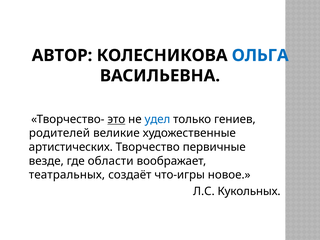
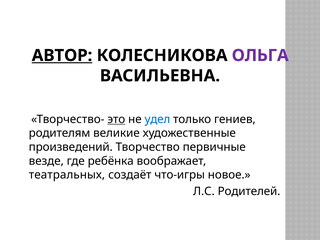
АВТОР underline: none -> present (62, 55)
ОЛЬГА colour: blue -> purple (260, 55)
родителей: родителей -> родителям (60, 133)
артистических: артистических -> произведений (71, 147)
области: области -> ребёнка (111, 161)
Кукольных: Кукольных -> Родителей (249, 191)
